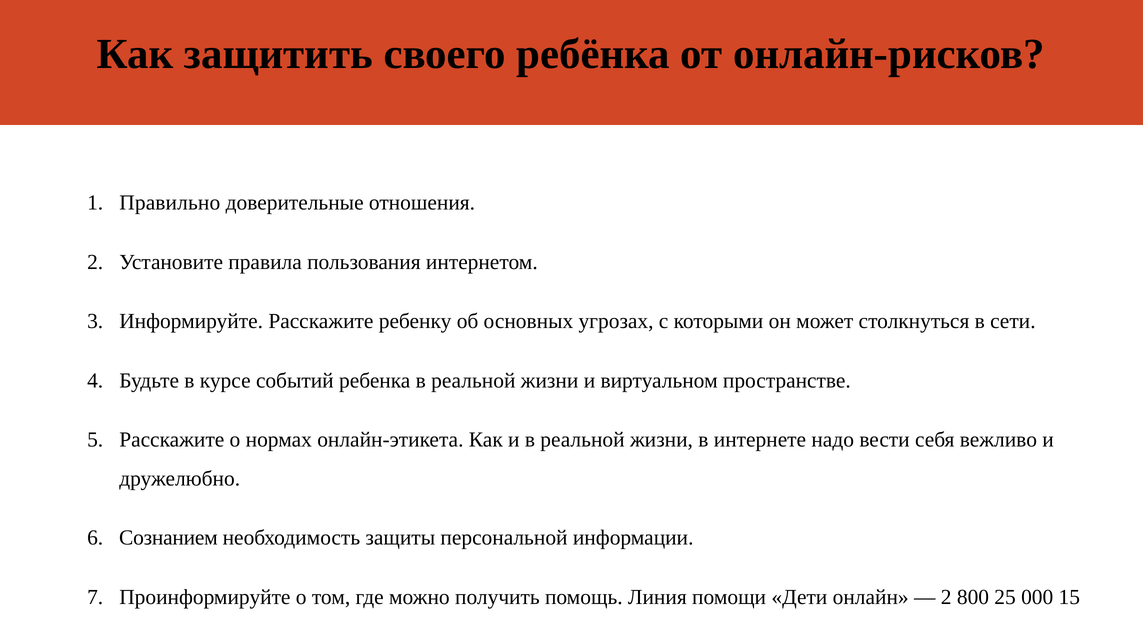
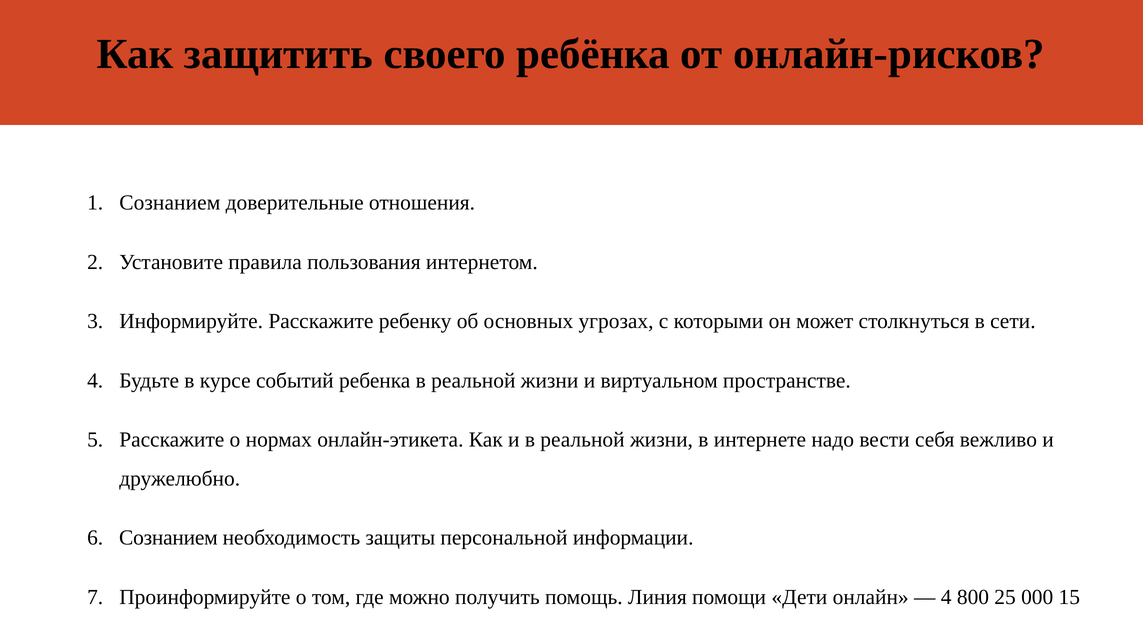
Правильно: Правильно -> Сознанием (170, 203)
2: 2 -> 4 (946, 597)
